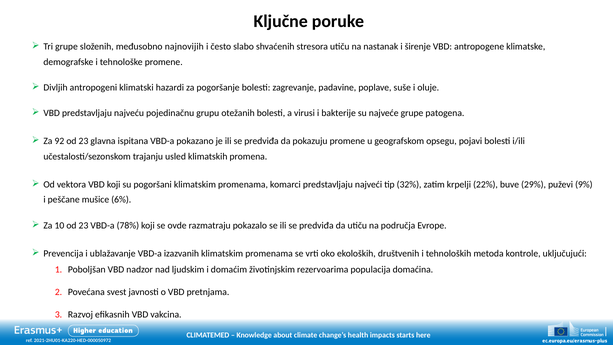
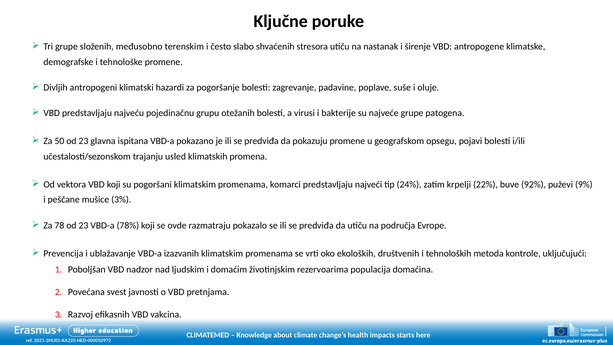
najnovijih: najnovijih -> terenskim (184, 47)
92: 92 -> 50 (59, 141)
32%: 32% -> 24% (409, 184)
29%: 29% -> 92% (534, 184)
6%: 6% -> 3% (121, 200)
10: 10 -> 78 (59, 225)
